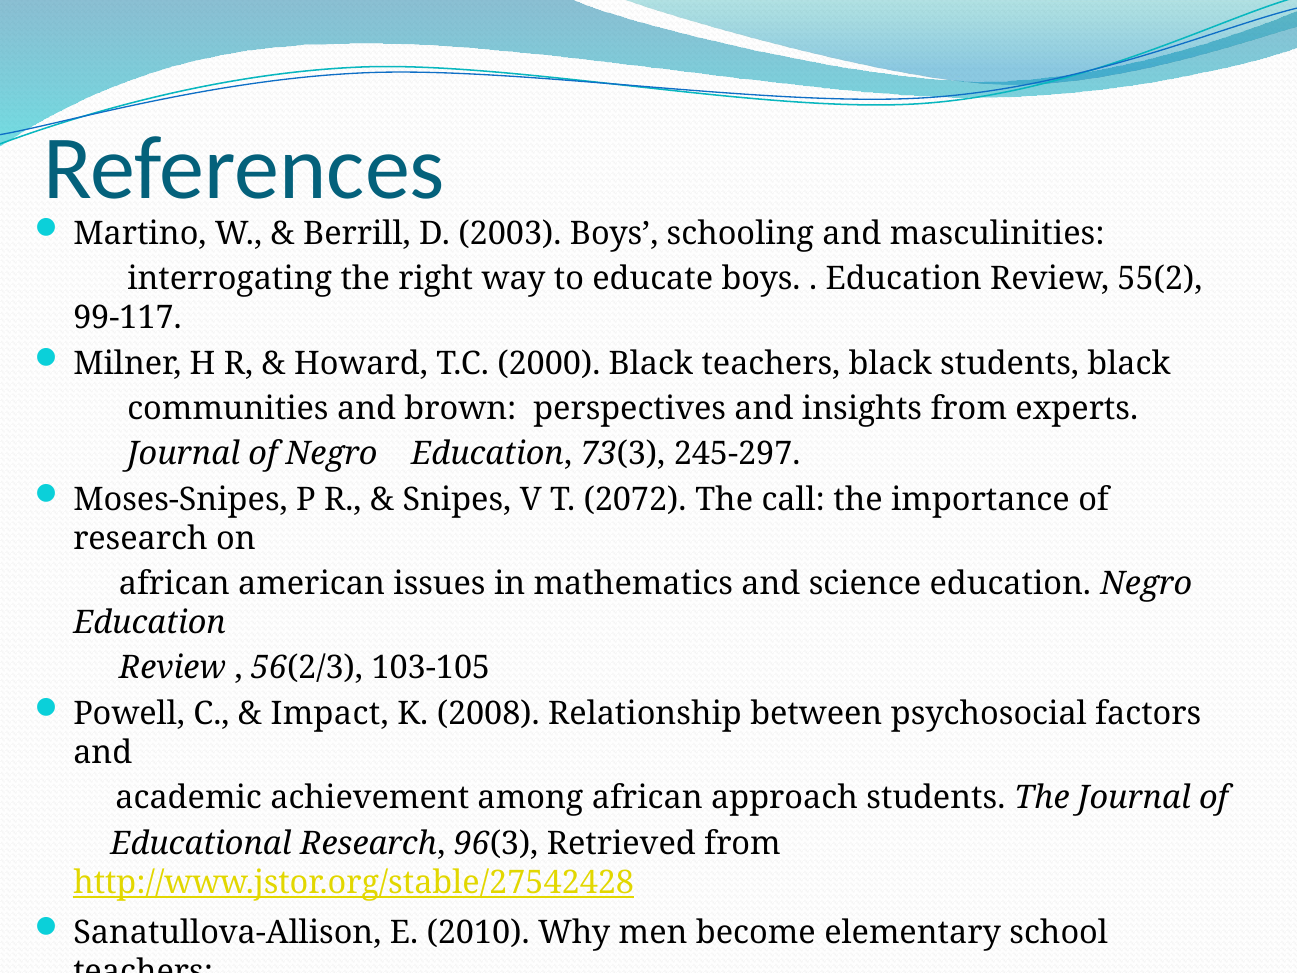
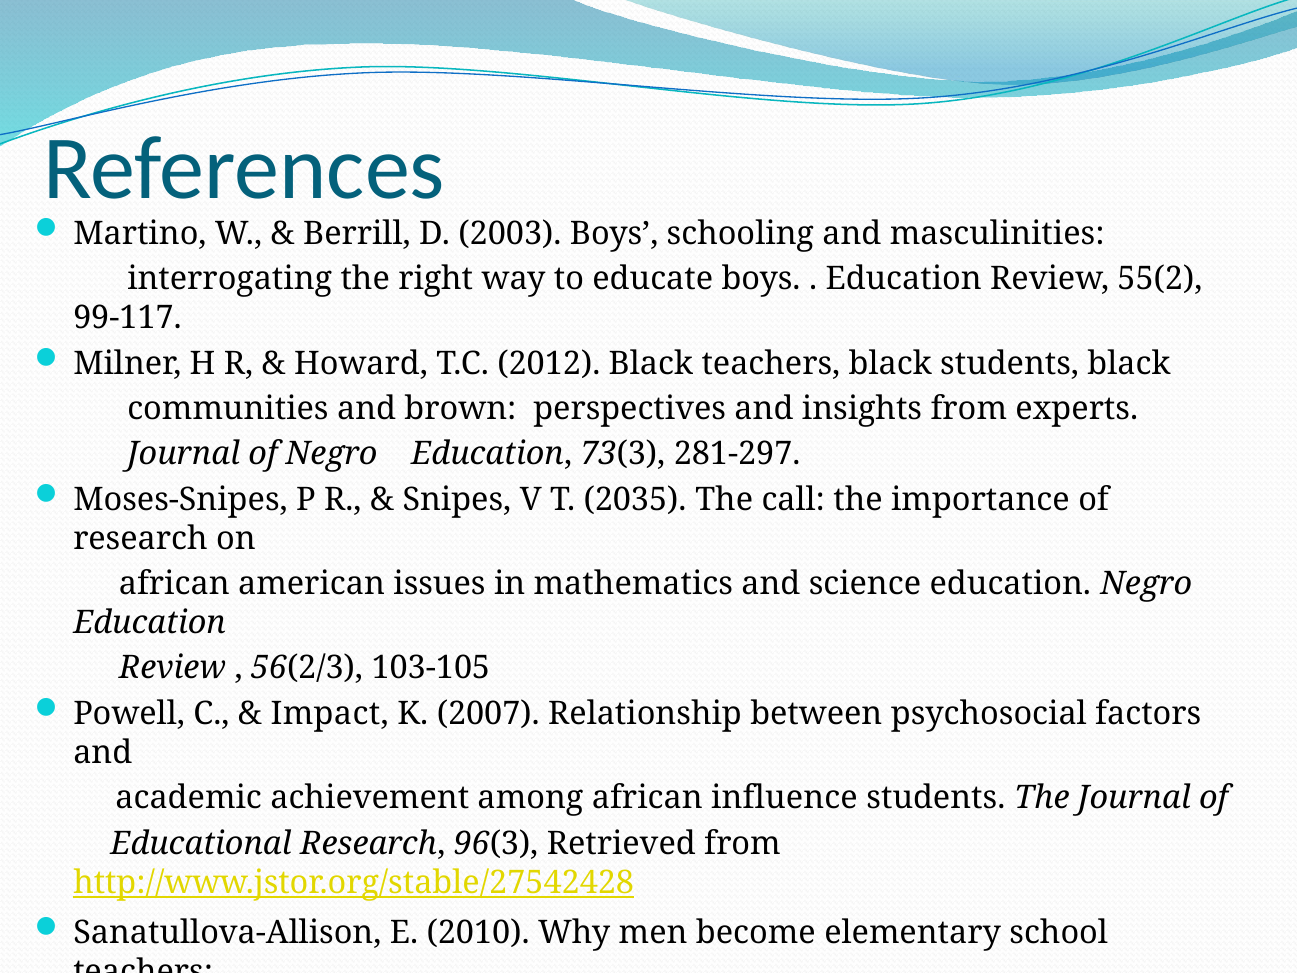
2000: 2000 -> 2012 (549, 363)
245-297: 245-297 -> 281-297 (737, 454)
2072: 2072 -> 2035 (635, 499)
2008: 2008 -> 2007 (488, 713)
approach: approach -> influence (784, 798)
